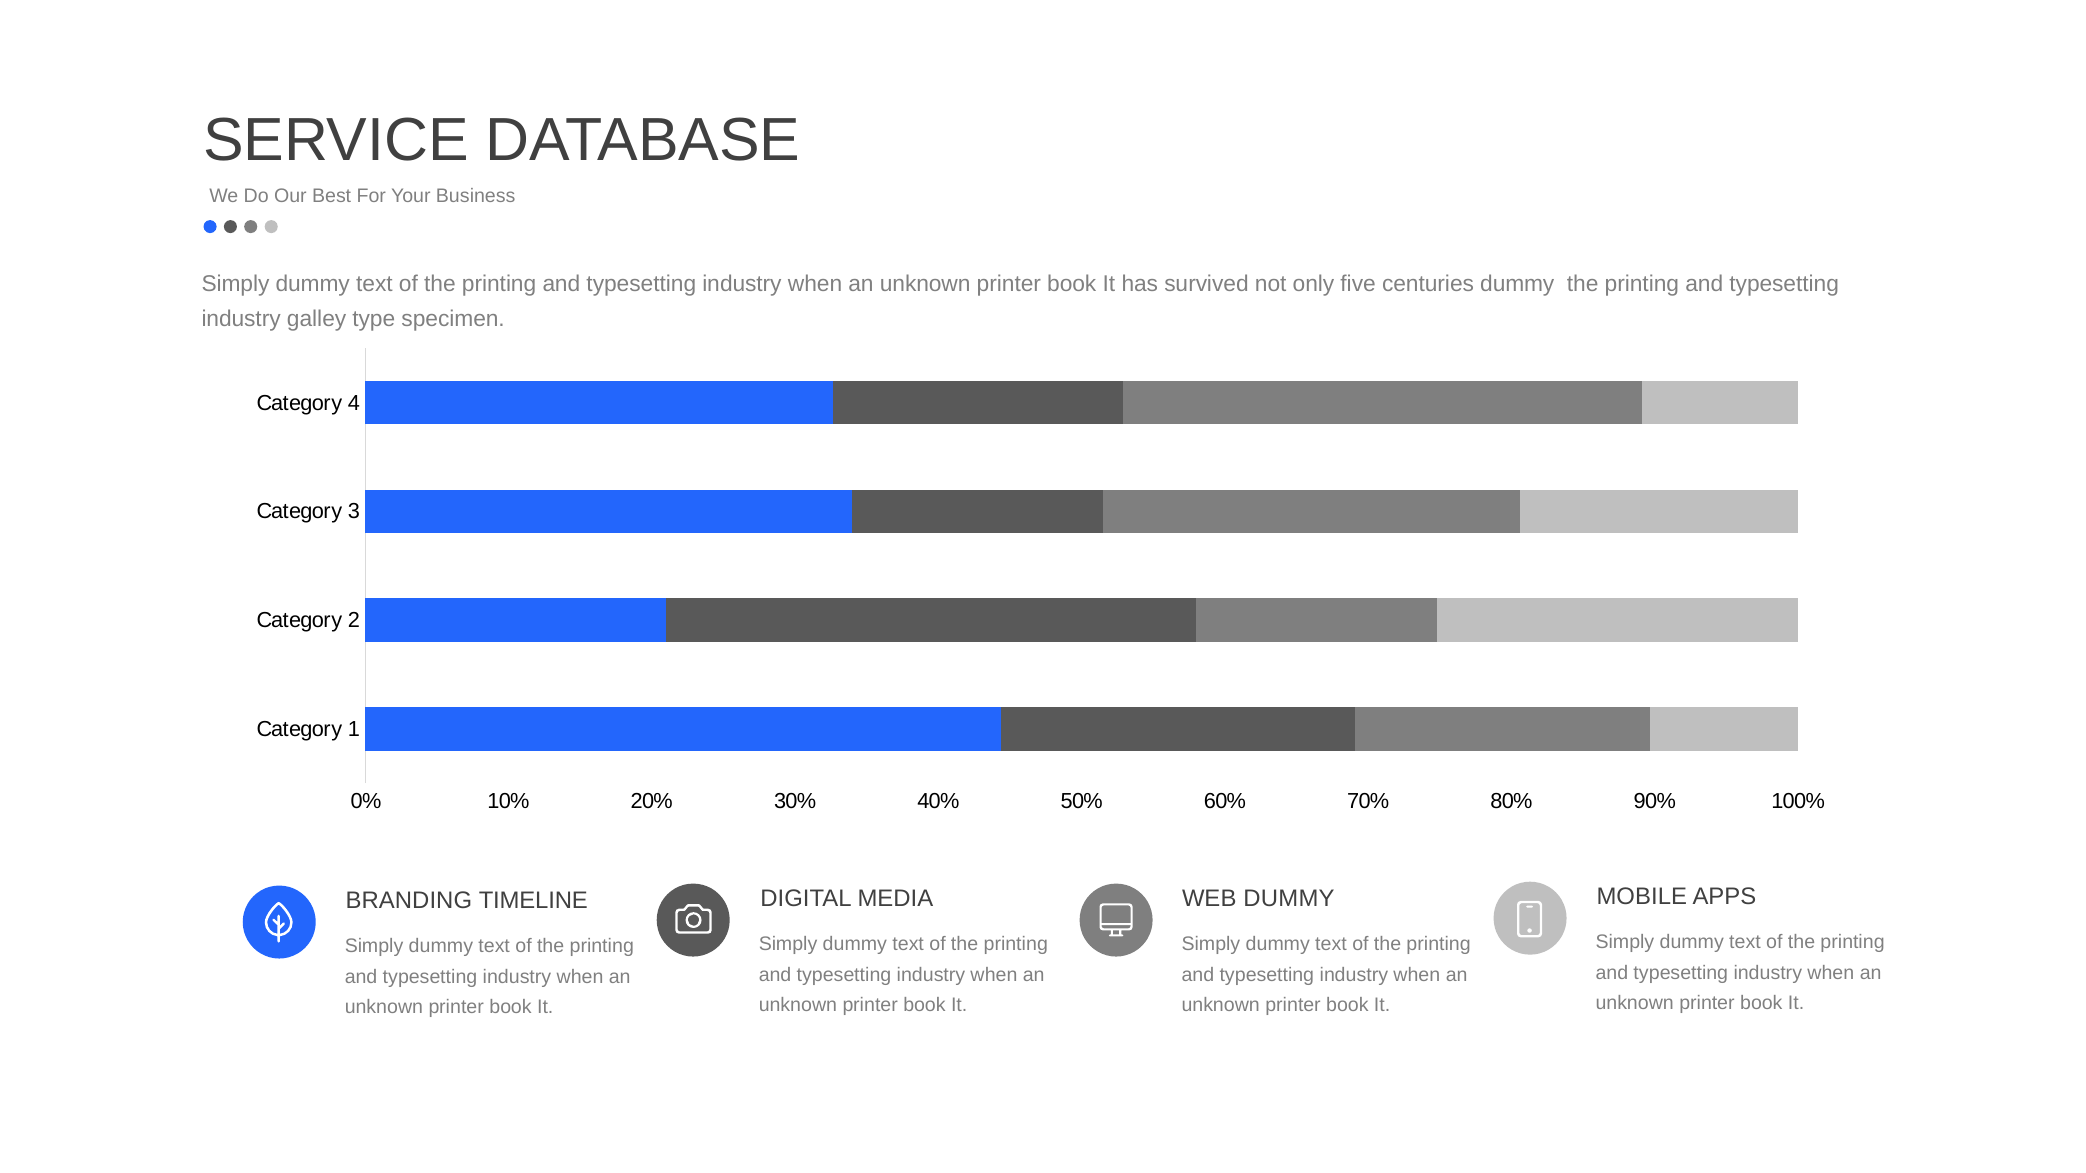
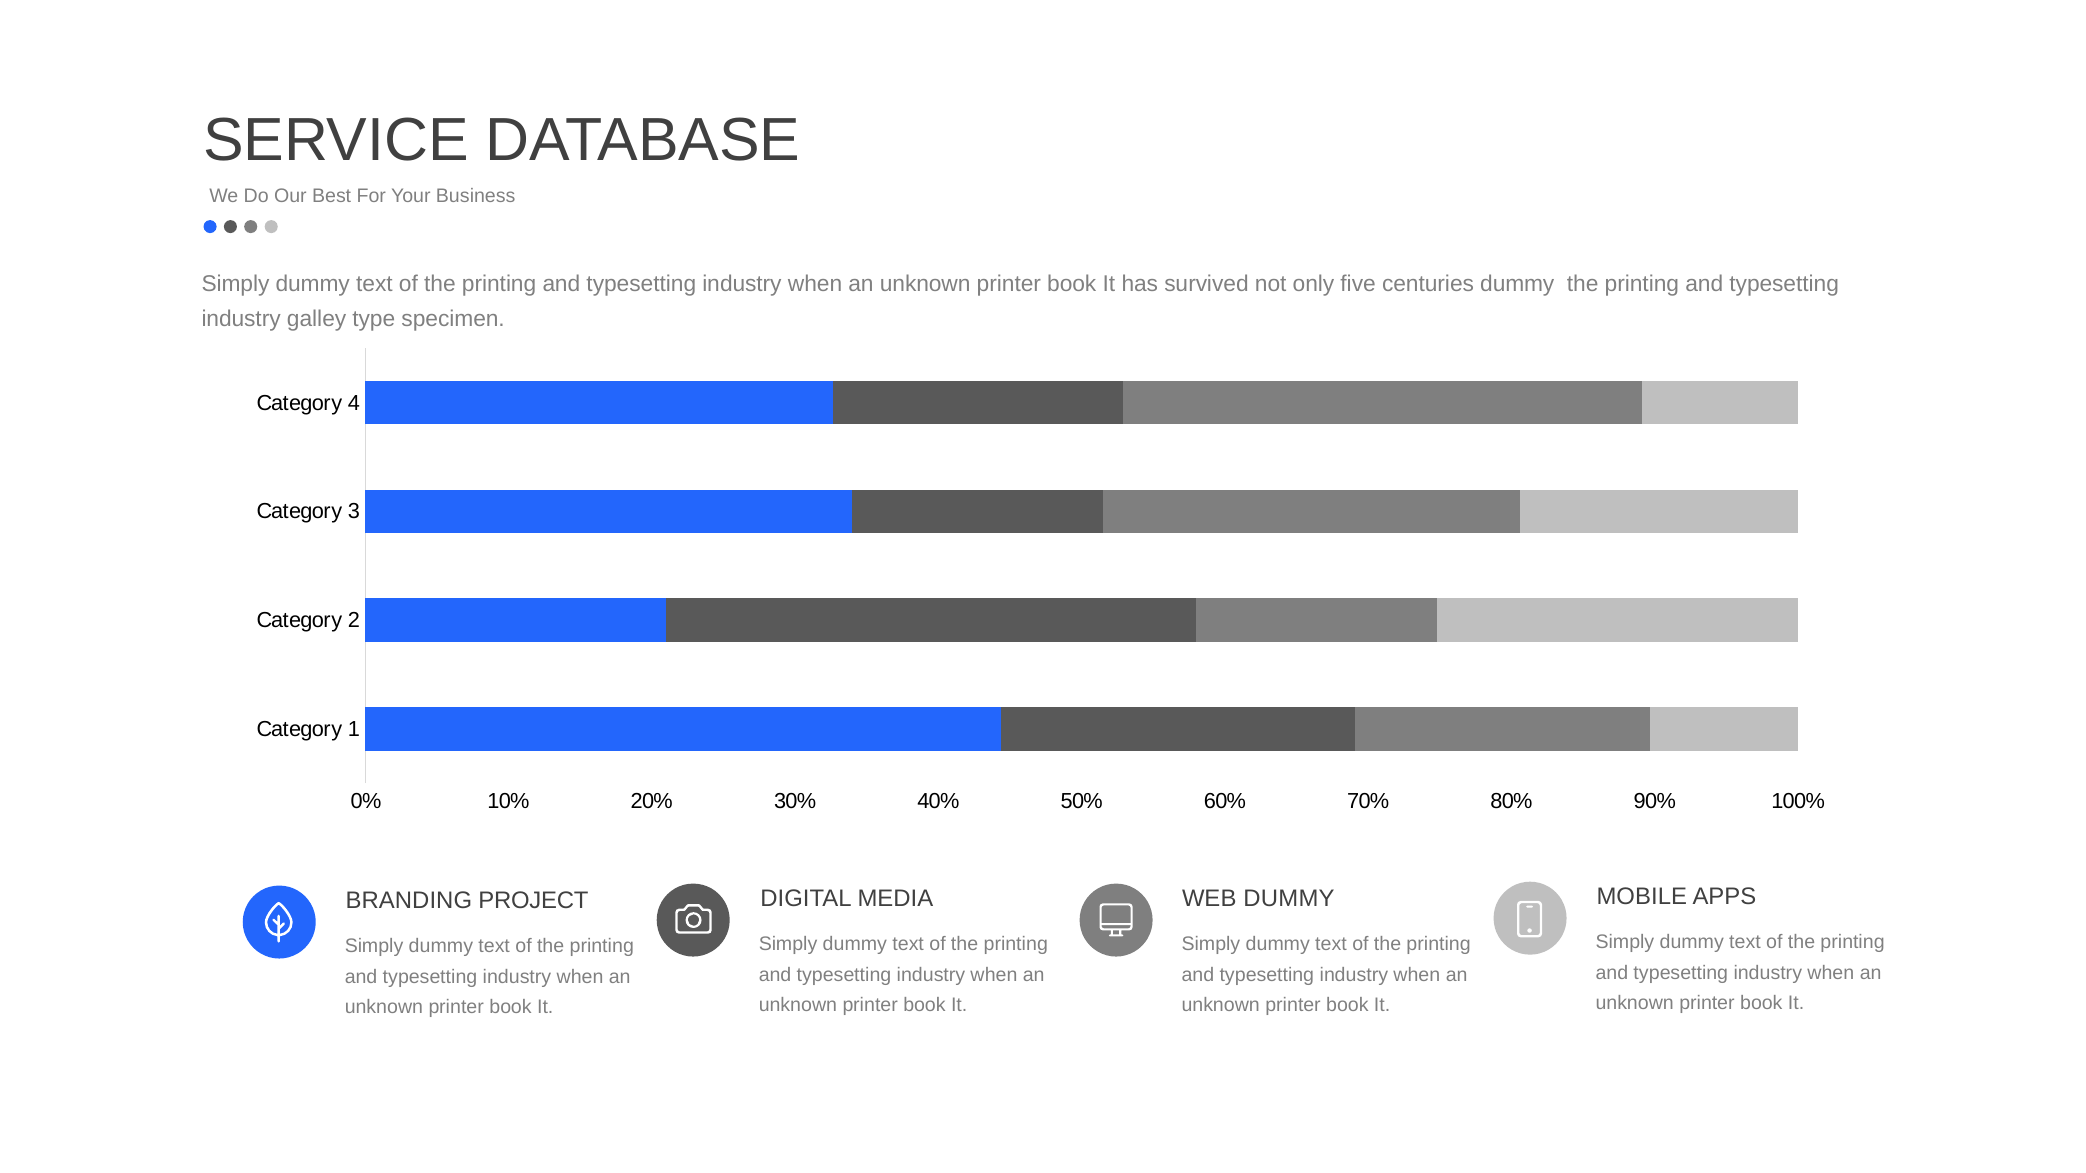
TIMELINE: TIMELINE -> PROJECT (533, 901)
